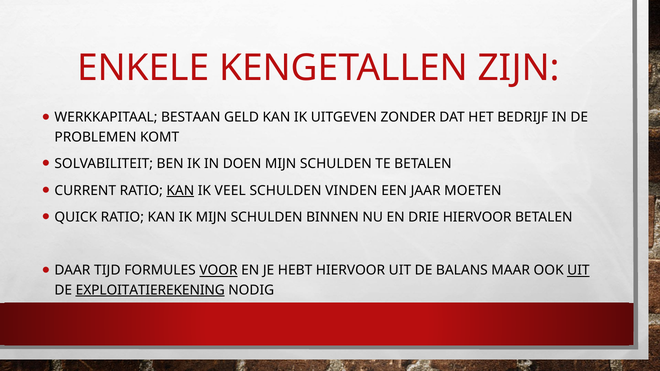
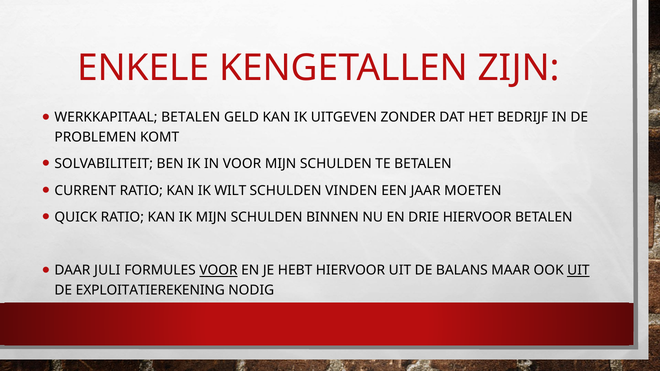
WERKKAPITAAL BESTAAN: BESTAAN -> BETALEN (191, 117)
IN DOEN: DOEN -> VOOR (242, 164)
KAN underline: present -> none (180, 191)
VEEL: VEEL -> WILT (230, 191)
TIJD: TIJD -> JULI (107, 271)
EXPLOITATIEREKENING underline: present -> none (150, 290)
